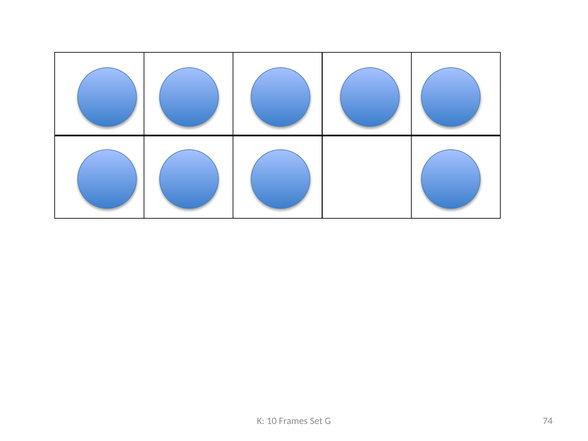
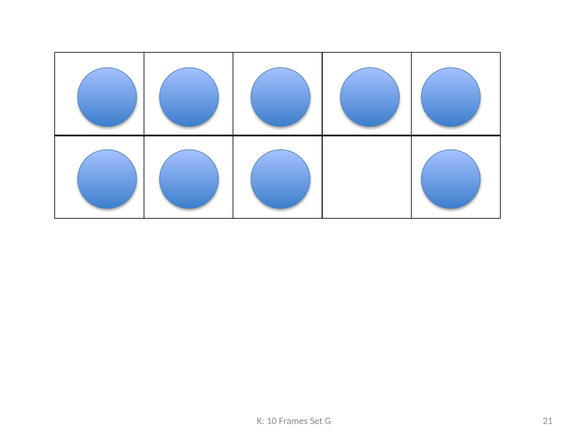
74: 74 -> 21 (548, 421)
